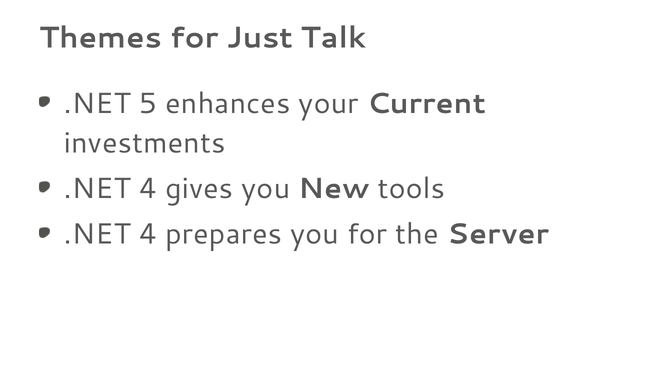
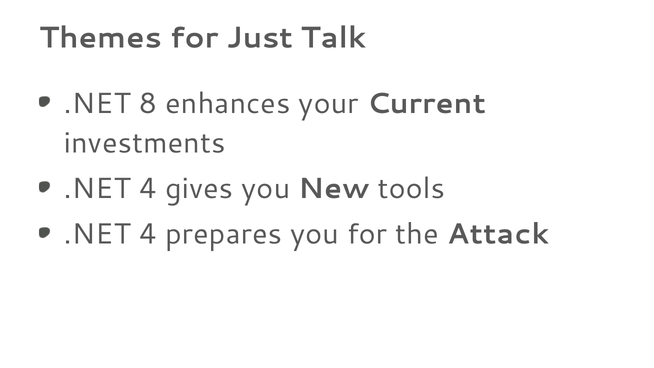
5: 5 -> 8 (148, 103)
Server: Server -> Attack (498, 234)
